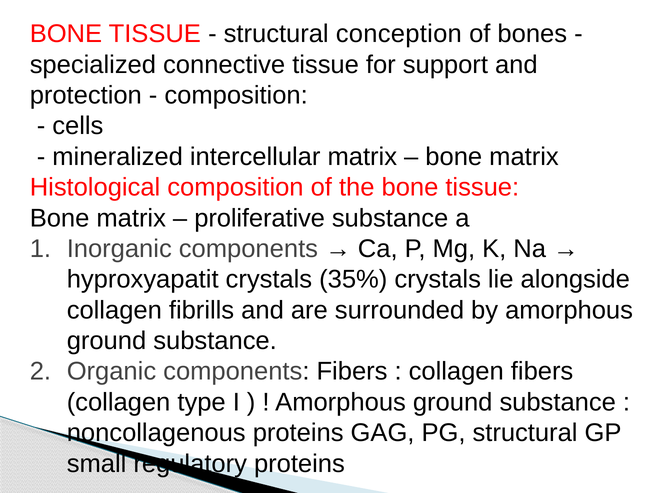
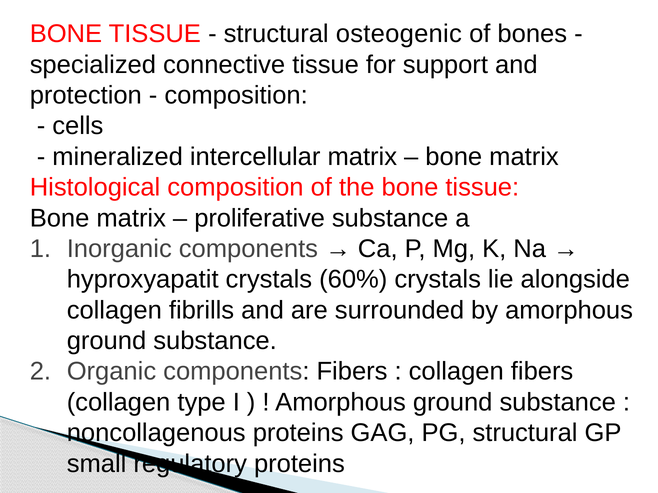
conception: conception -> osteogenic (399, 34)
35%: 35% -> 60% (353, 280)
